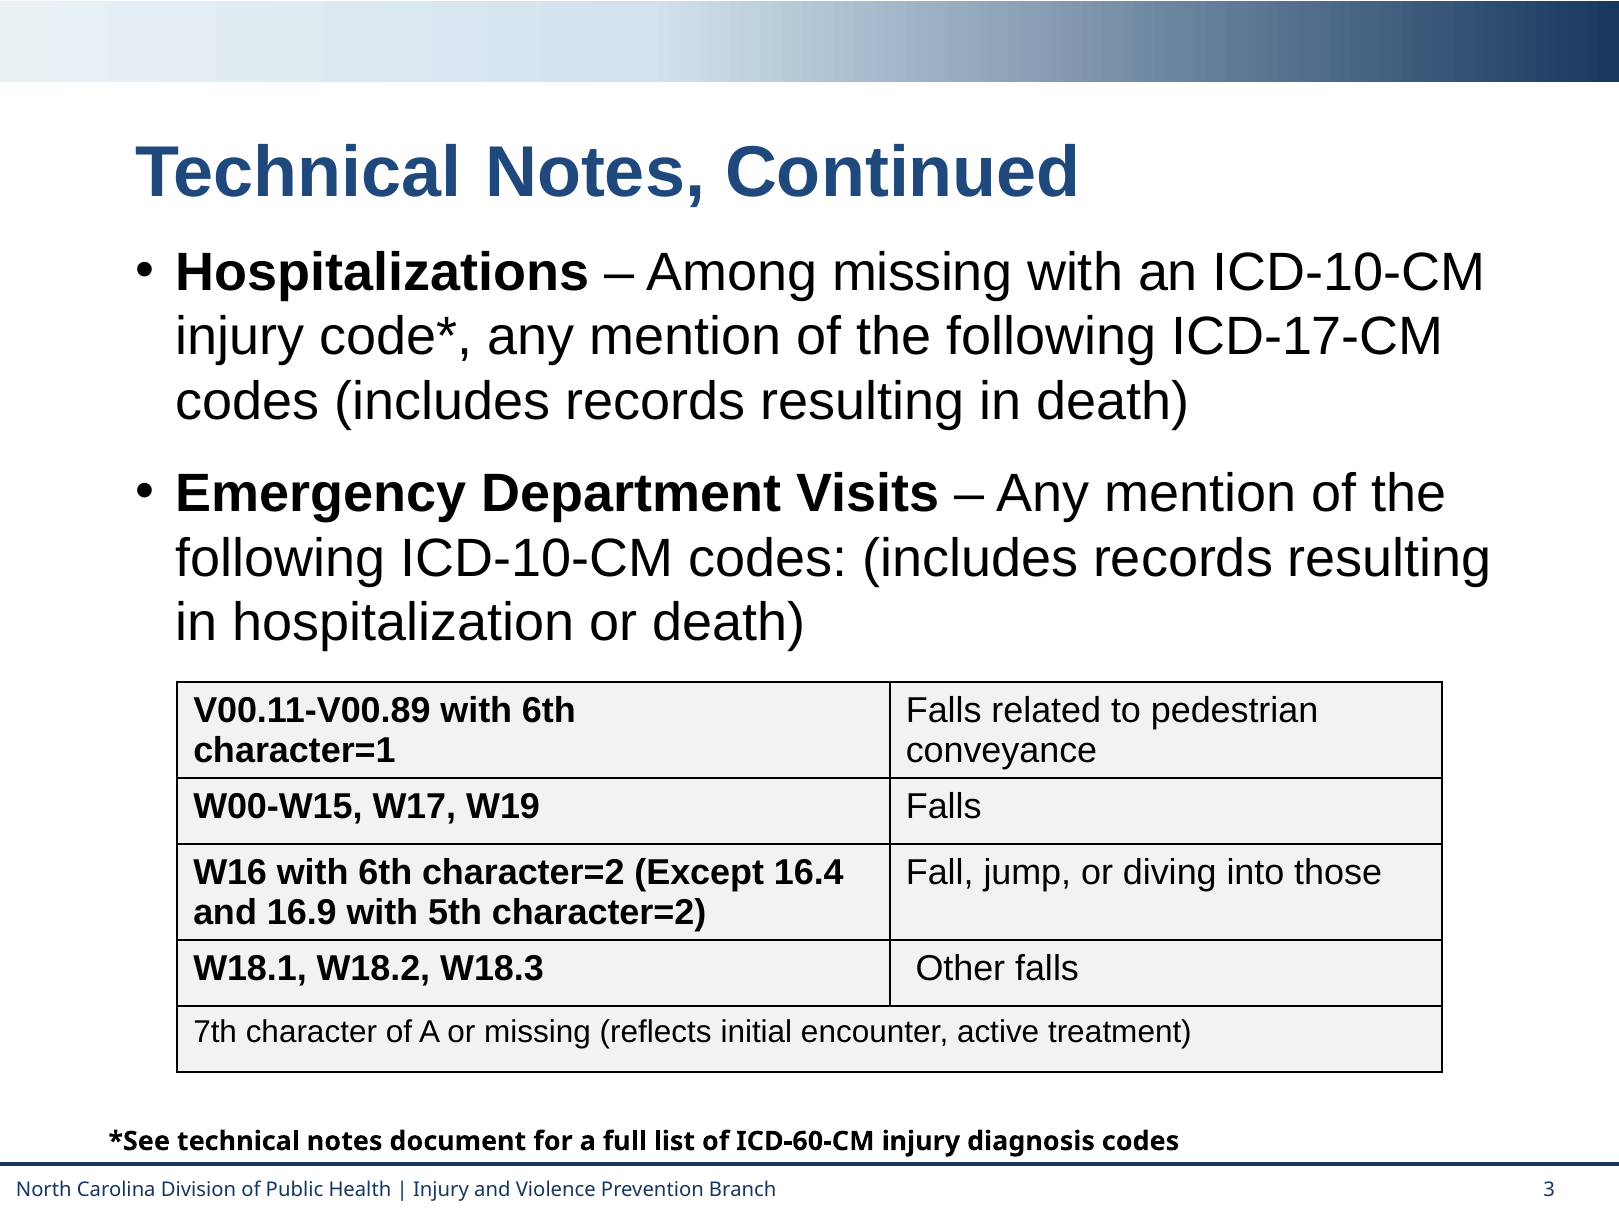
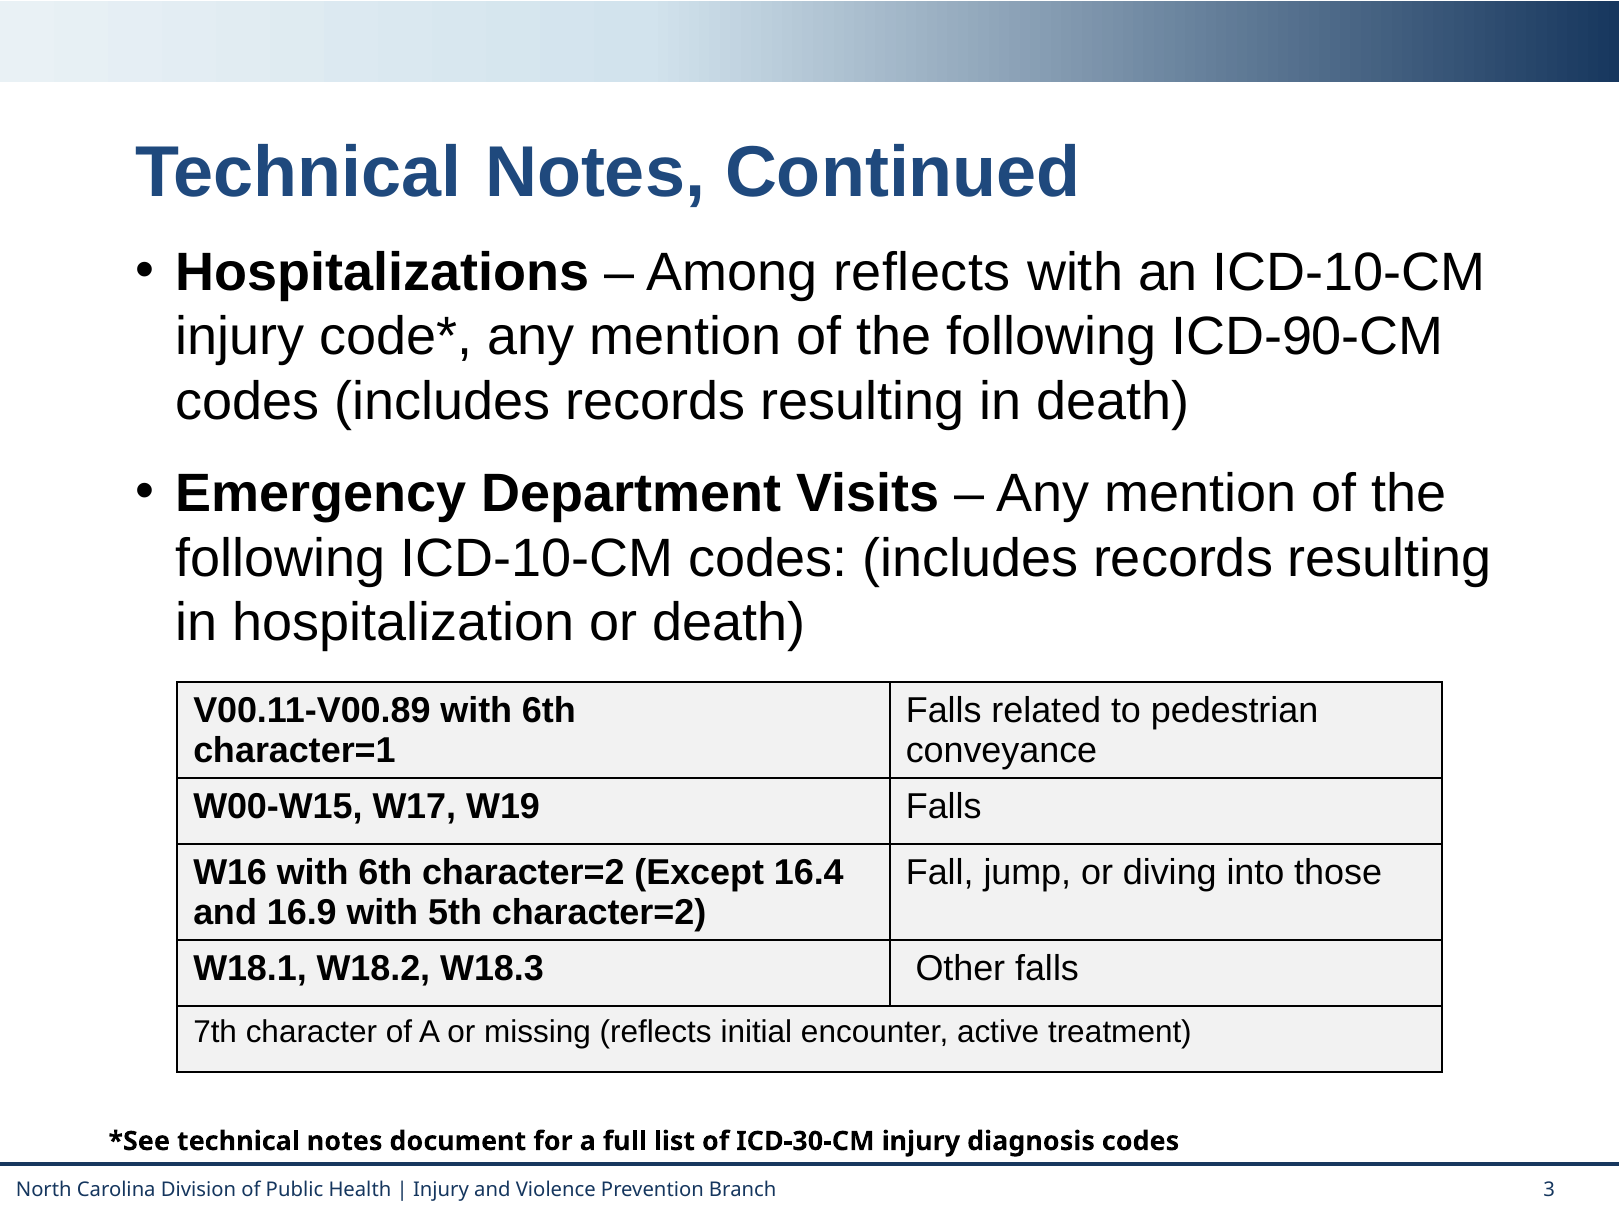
Among missing: missing -> reflects (922, 272)
ICD-17-CM: ICD-17-CM -> ICD-90-CM (1308, 337)
ICD-60-CM: ICD-60-CM -> ICD-30-CM (805, 1141)
